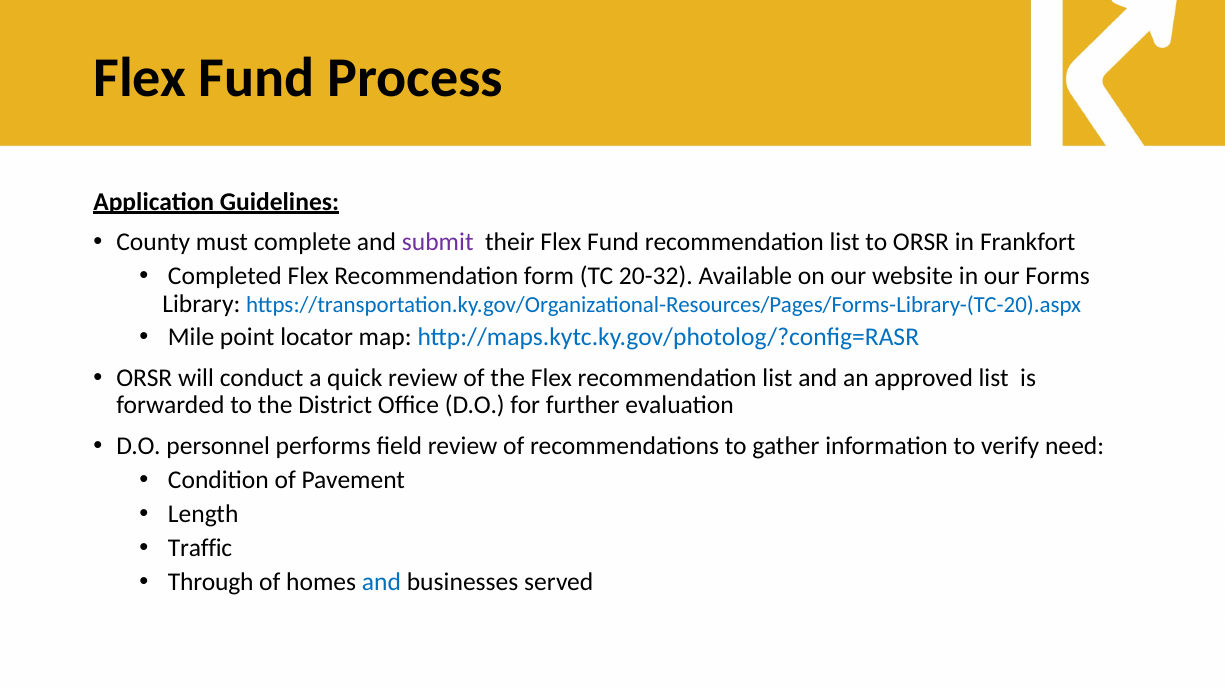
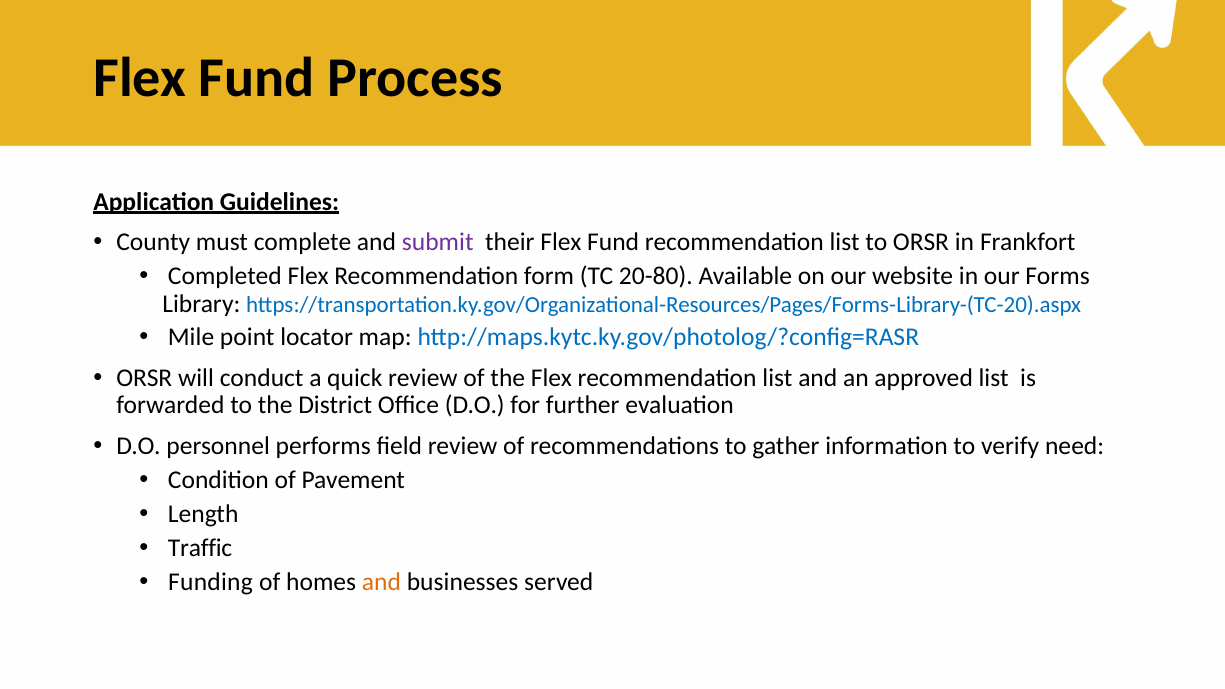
20-32: 20-32 -> 20-80 (656, 276)
Through: Through -> Funding (210, 582)
and colour: blue -> orange (381, 582)
